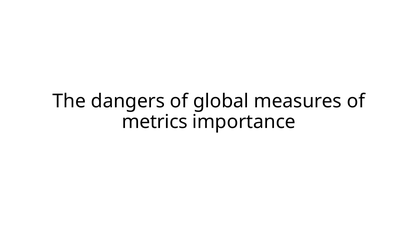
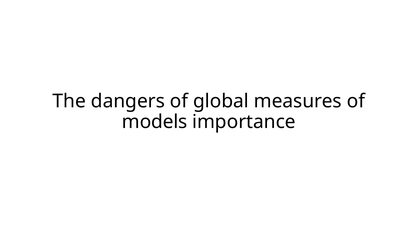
metrics: metrics -> models (155, 122)
